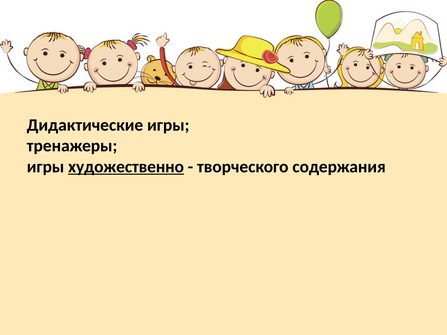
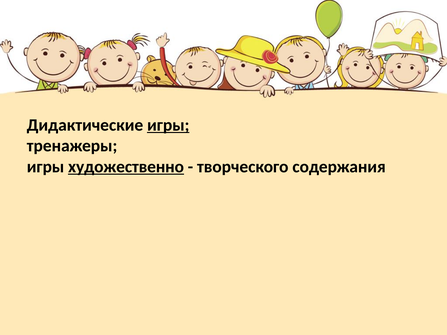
игры underline: none -> present (168, 125)
